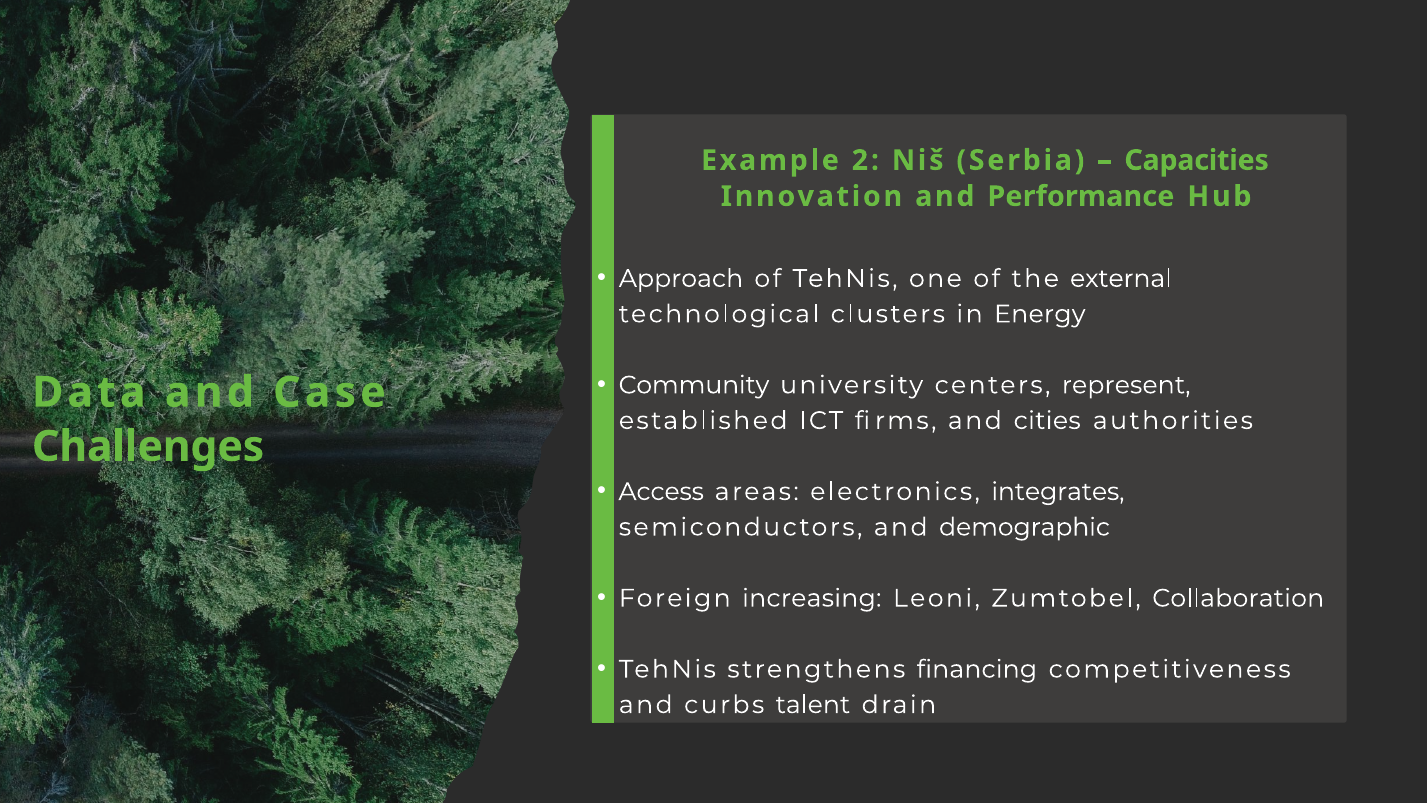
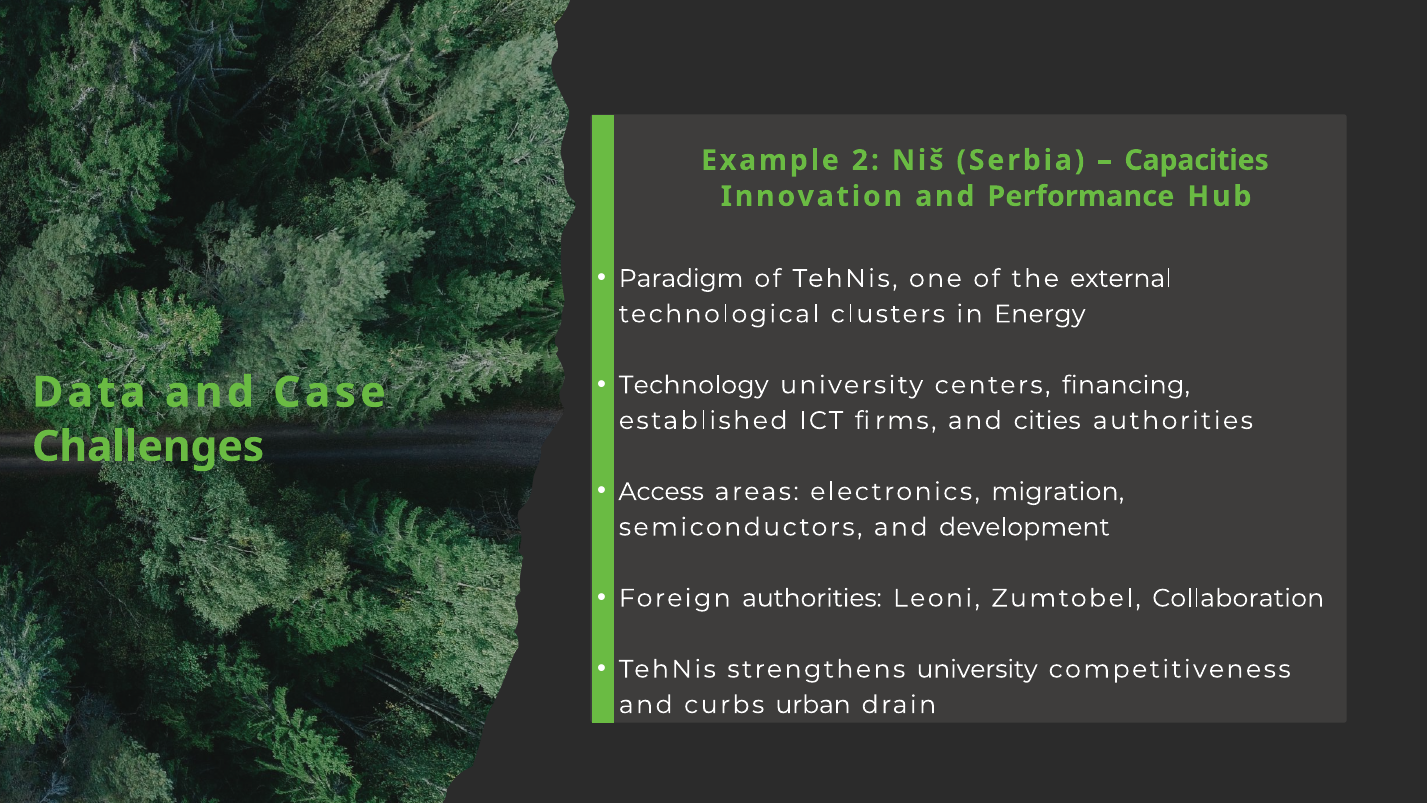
Approach: Approach -> Paradigm (681, 278)
Community: Community -> Technology (694, 385)
represent: represent -> financing (1126, 385)
integrates: integrates -> migration (1058, 491)
demographic: demographic -> development (1024, 527)
Foreign increasing: increasing -> authorities (812, 598)
strengthens financing: financing -> university (977, 669)
talent: talent -> urban (813, 705)
